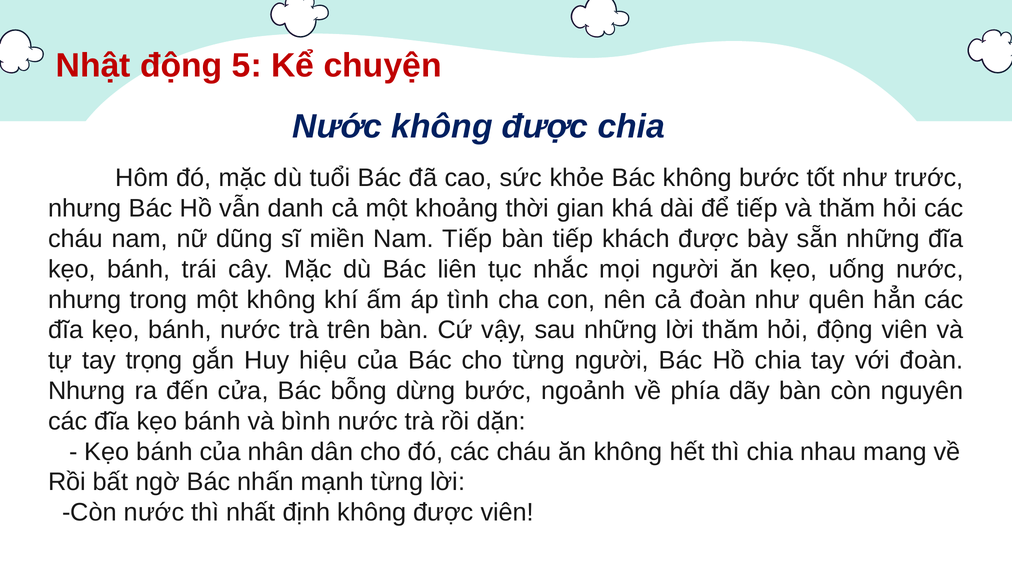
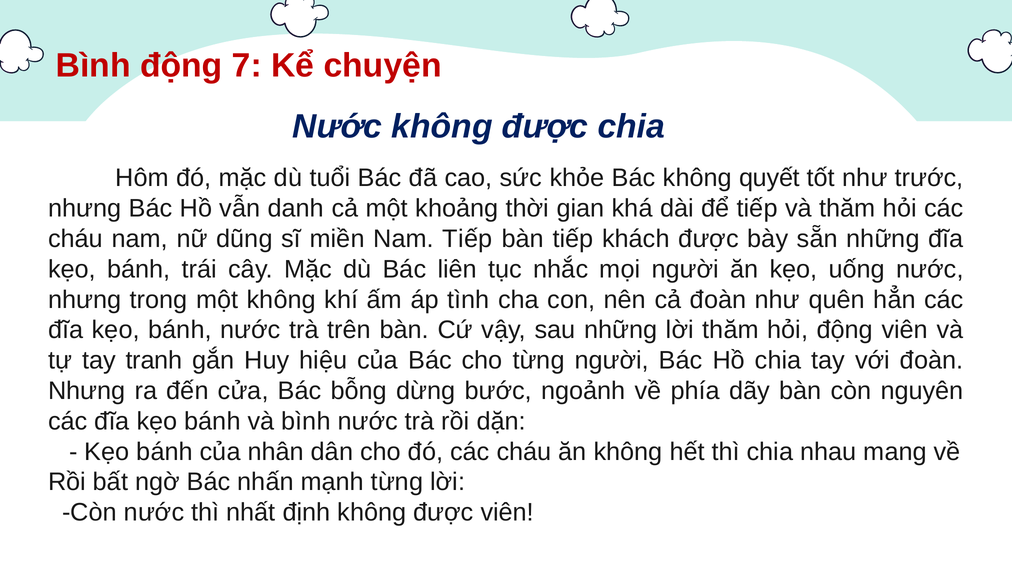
Nhật: Nhật -> Bình (93, 65)
5: 5 -> 7 (247, 65)
không bước: bước -> quyết (769, 178)
trọng: trọng -> tranh (154, 360)
